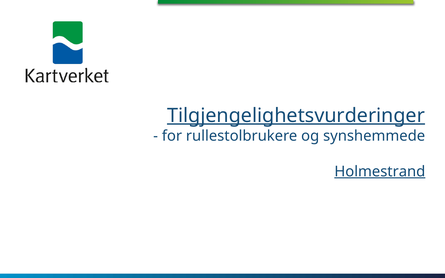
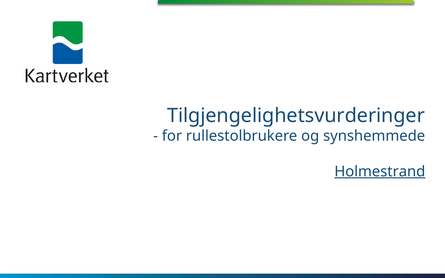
Tilgjengelighetsvurderinger underline: present -> none (296, 116)
